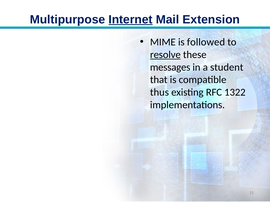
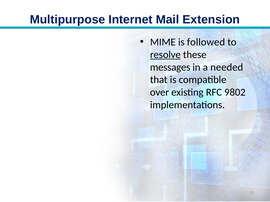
Internet underline: present -> none (131, 20)
student: student -> needed (227, 67)
thus: thus -> over (160, 93)
1322: 1322 -> 9802 (235, 93)
